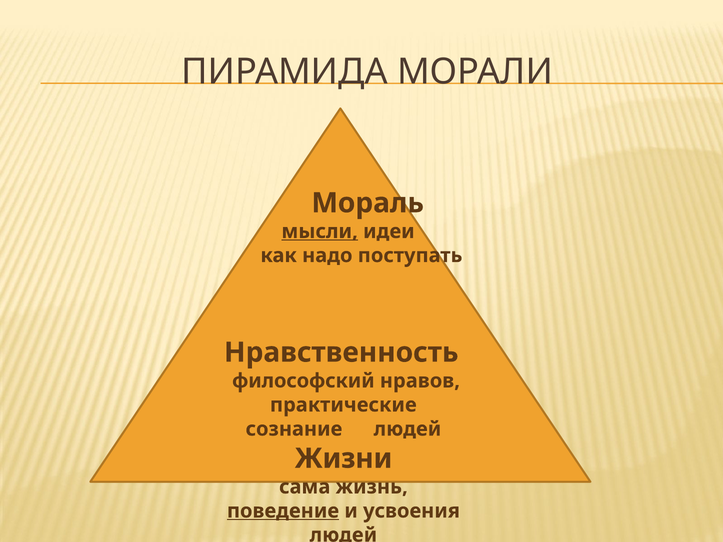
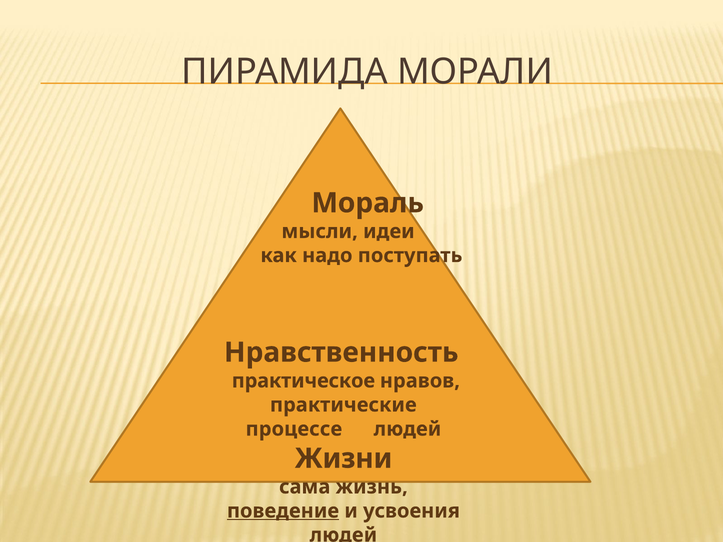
мысли underline: present -> none (320, 232)
философский: философский -> практическое (303, 381)
сознание: сознание -> процессе (294, 429)
